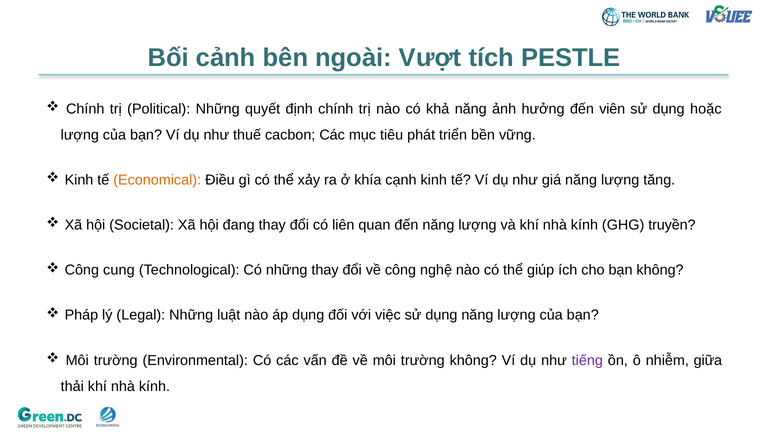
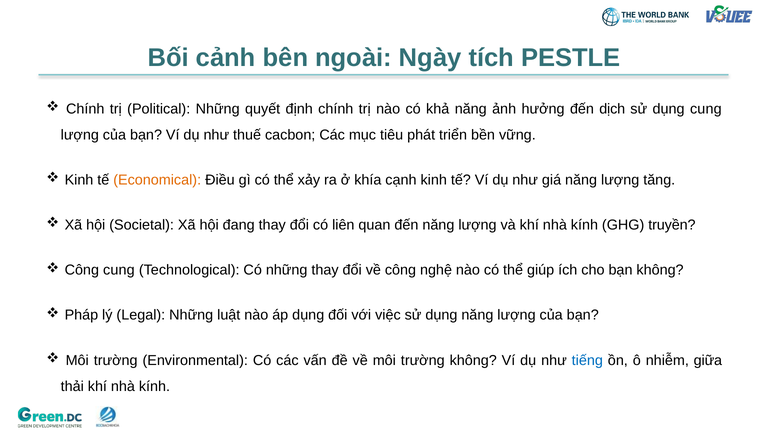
Vượt: Vượt -> Ngày (430, 58)
viên: viên -> dịch (612, 109)
dụng hoặc: hoặc -> cung (706, 109)
tiếng colour: purple -> blue (587, 360)
